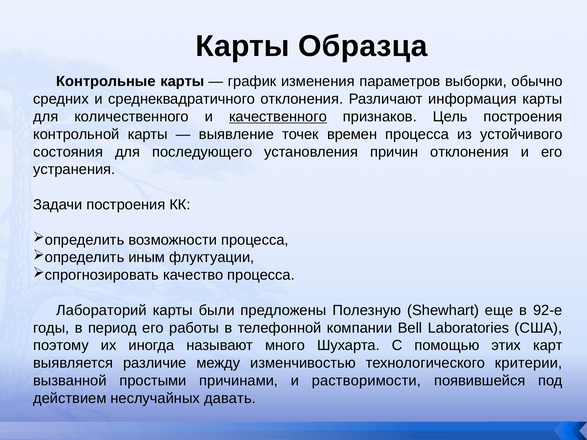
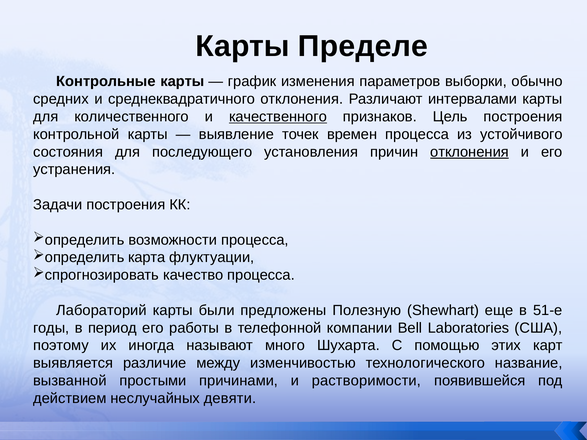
Образца: Образца -> Пределе (363, 46)
информация: информация -> интервалами (473, 99)
отклонения underline: none -> present (470, 152)
иным: иным -> карта (147, 258)
92-е: 92-е -> 51-е (548, 310)
критерии: критерии -> название (529, 363)
давать: давать -> девяти (230, 398)
